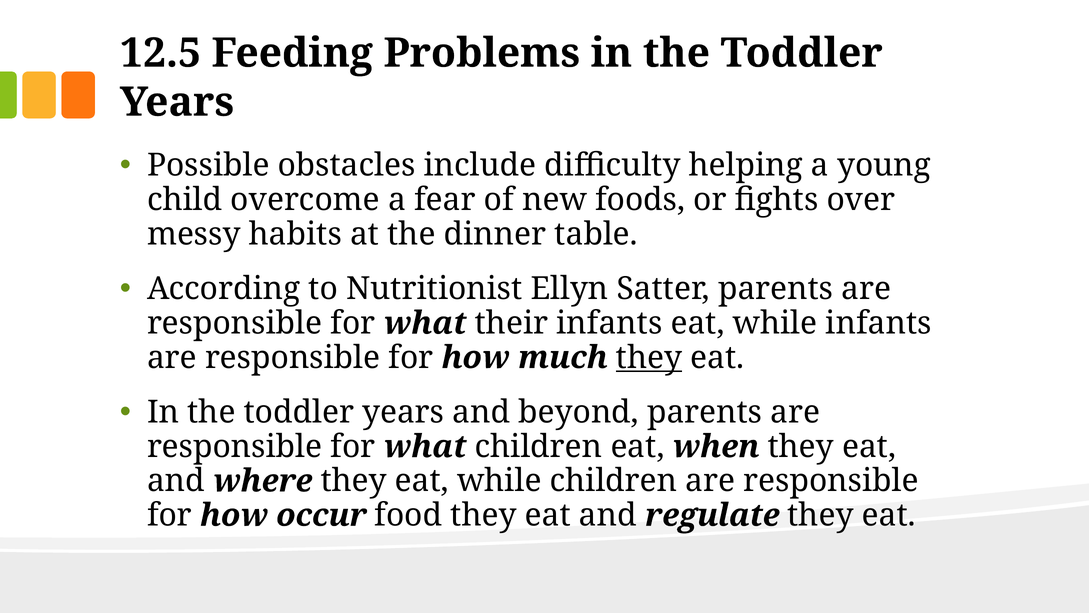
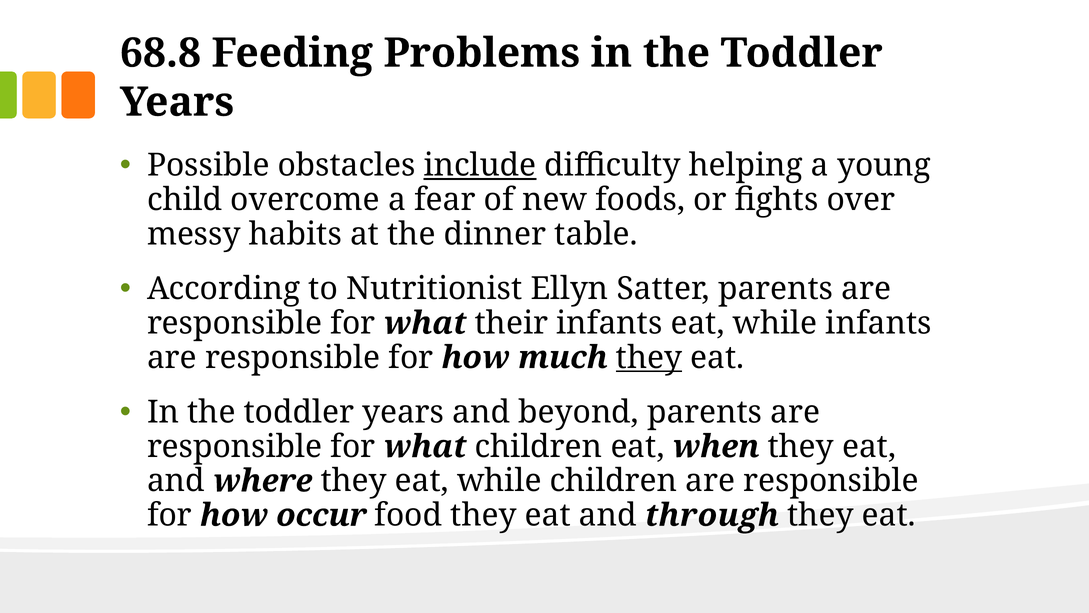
12.5: 12.5 -> 68.8 (160, 53)
include underline: none -> present (480, 165)
regulate: regulate -> through (712, 515)
